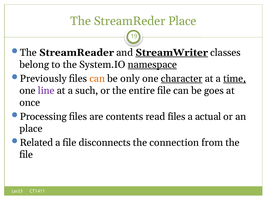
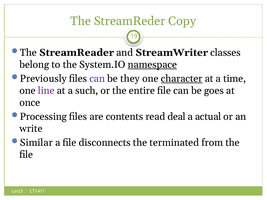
StreamReder Place: Place -> Copy (182, 21)
StreamWriter underline: present -> none (172, 53)
can colour: orange -> purple (97, 79)
only: only -> they (130, 79)
time underline: present -> none (235, 79)
read files: files -> deal (177, 117)
place: place -> write (31, 129)
Related: Related -> Similar (36, 143)
connection: connection -> terminated (174, 143)
